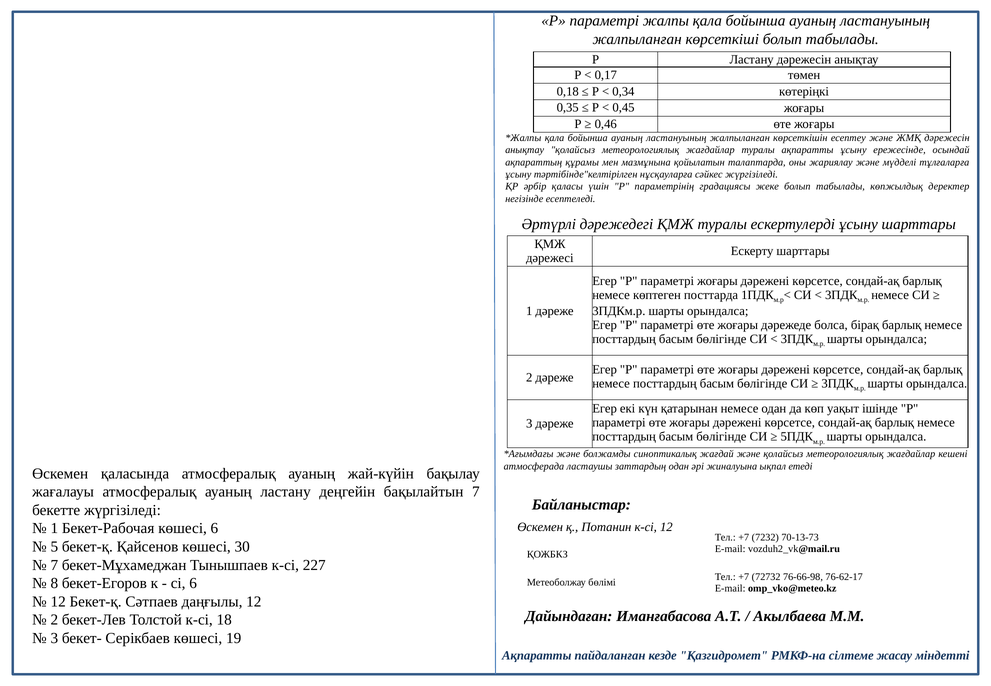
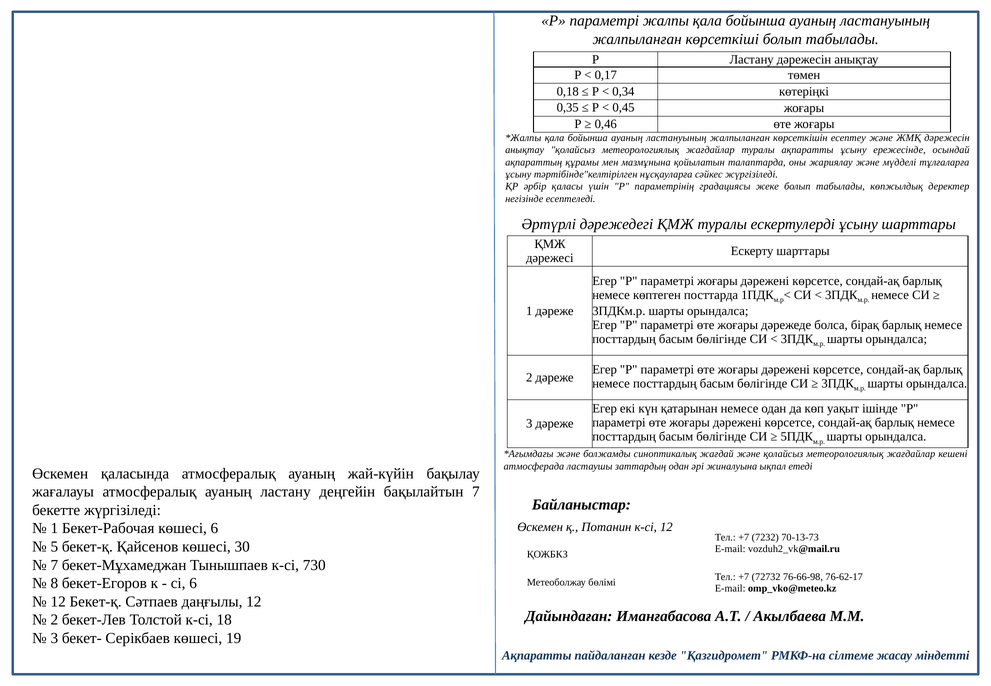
227: 227 -> 730 (314, 565)
